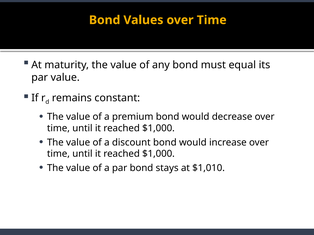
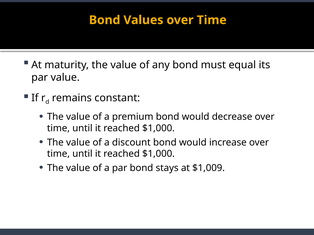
$1,010: $1,010 -> $1,009 (209, 168)
